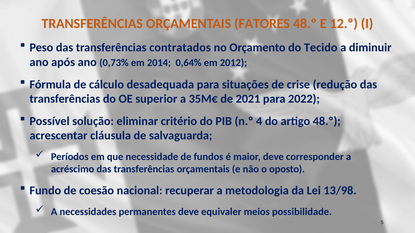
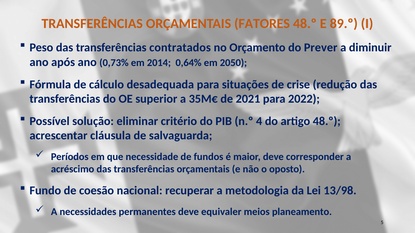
12.º: 12.º -> 89.º (344, 24)
Tecido: Tecido -> Prever (321, 48)
2012: 2012 -> 2050 (233, 63)
possibilidade: possibilidade -> planeamento (302, 212)
